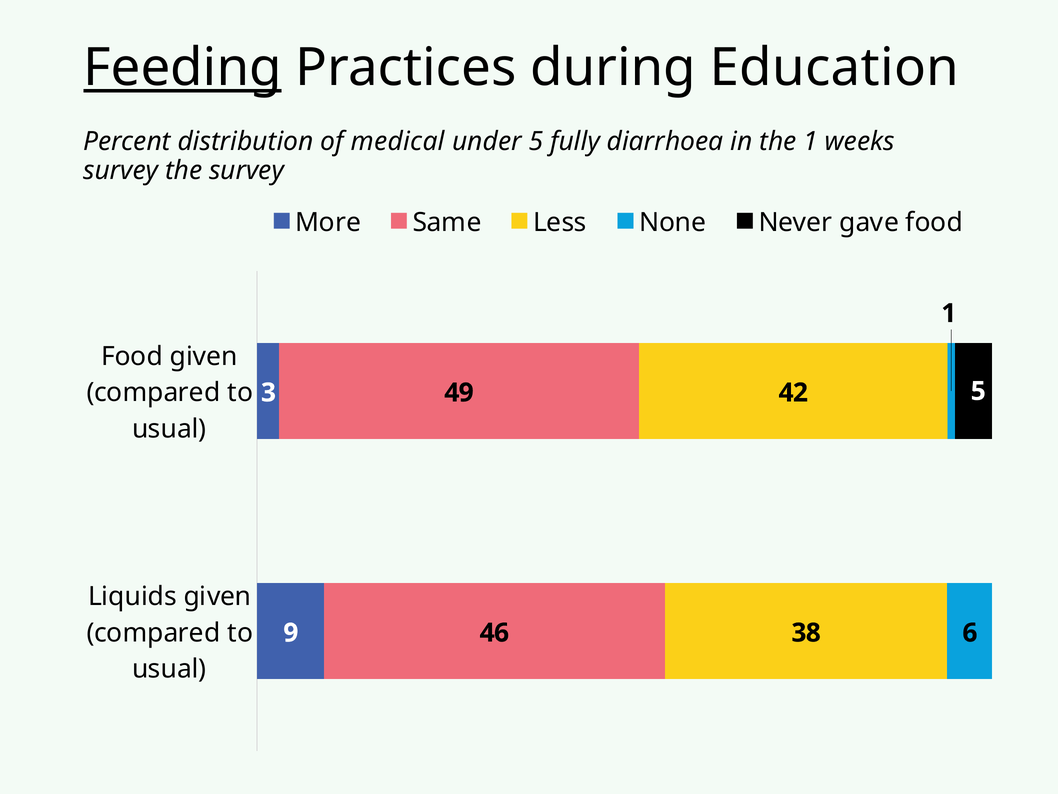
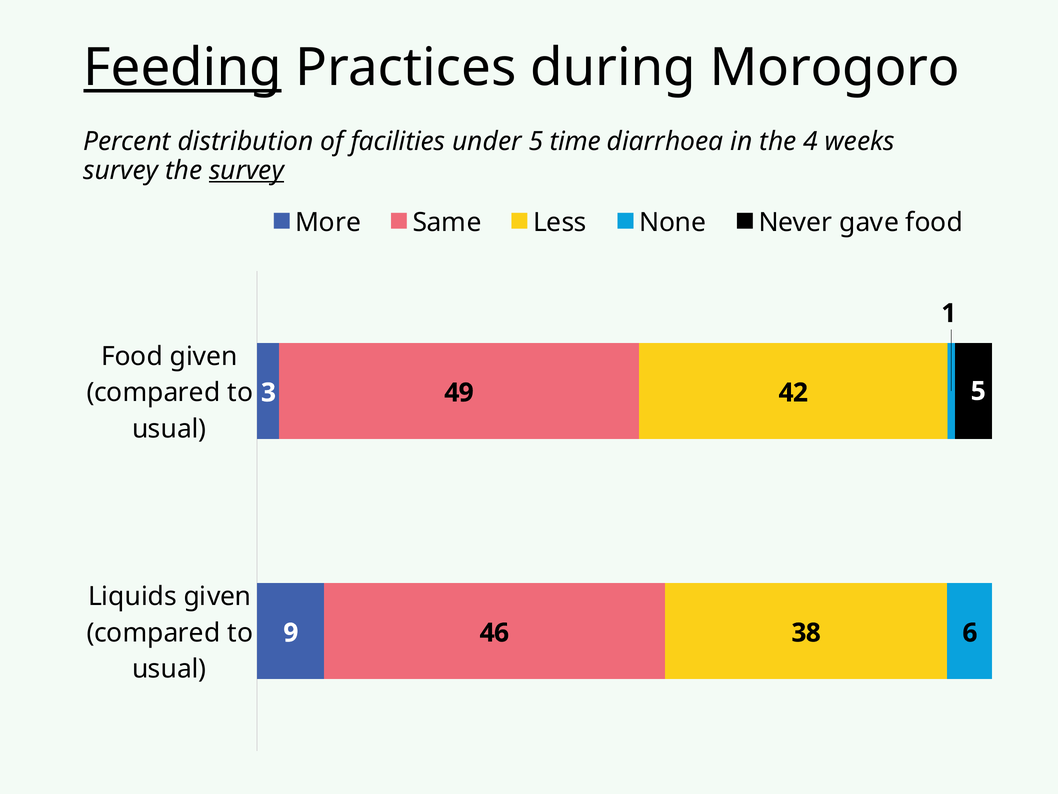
Education: Education -> Morogoro (835, 68)
medical: medical -> facilities (398, 142)
fully: fully -> time (575, 142)
the 1: 1 -> 4 (811, 142)
survey underline: none -> present (247, 170)
